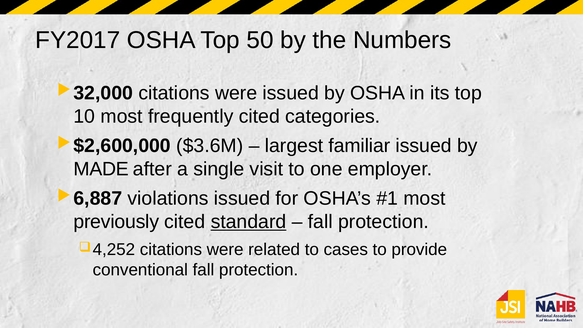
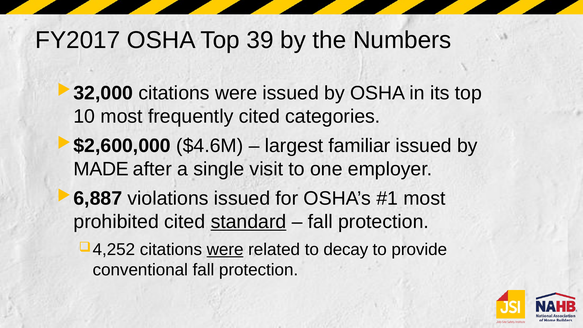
50: 50 -> 39 (260, 40)
$3.6M: $3.6M -> $4.6M (210, 146)
previously: previously -> prohibited (116, 222)
were underline: none -> present (225, 250)
cases: cases -> decay (346, 250)
